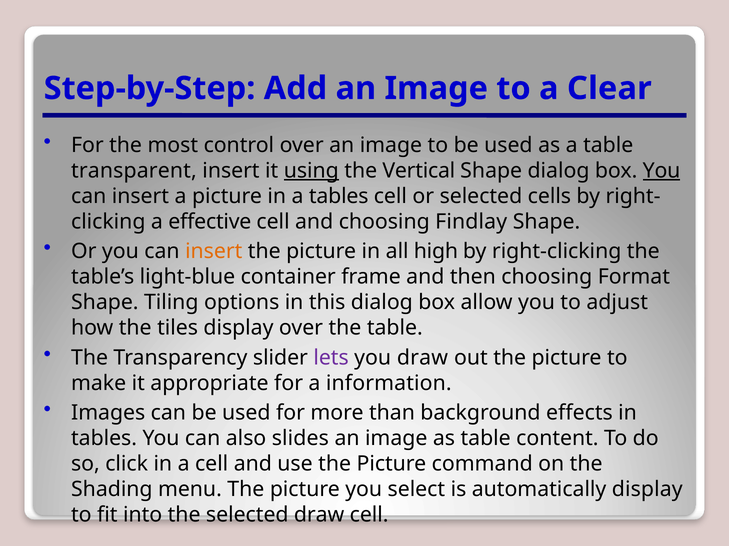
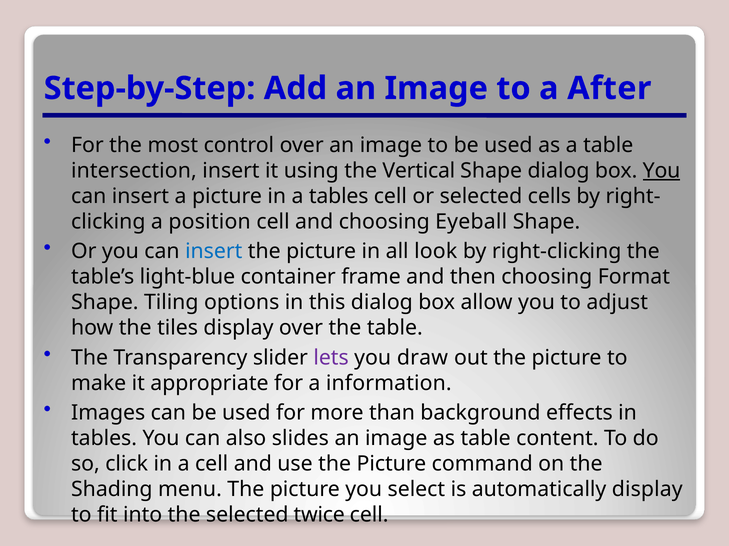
Clear: Clear -> After (609, 88)
transparent: transparent -> intersection (134, 171)
using underline: present -> none (311, 171)
effective: effective -> position (210, 222)
Findlay: Findlay -> Eyeball (471, 222)
insert colour: orange -> blue (214, 252)
high: high -> look (436, 252)
selected draw: draw -> twice (319, 515)
